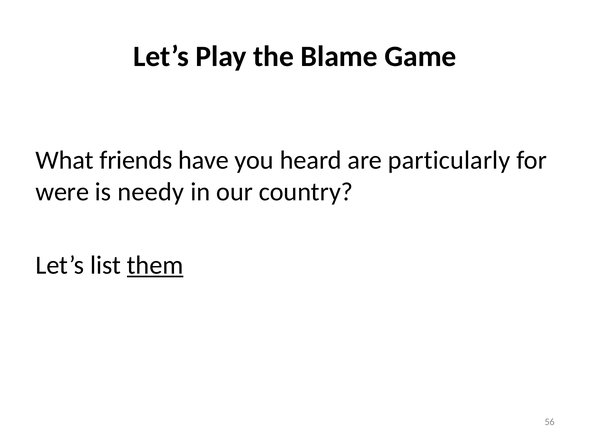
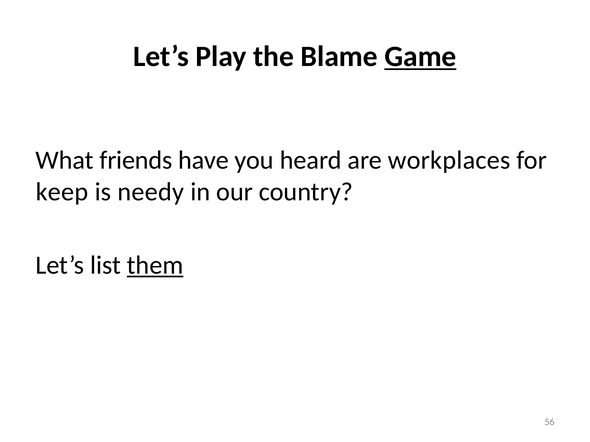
Game underline: none -> present (420, 57)
particularly: particularly -> workplaces (449, 160)
were: were -> keep (62, 192)
